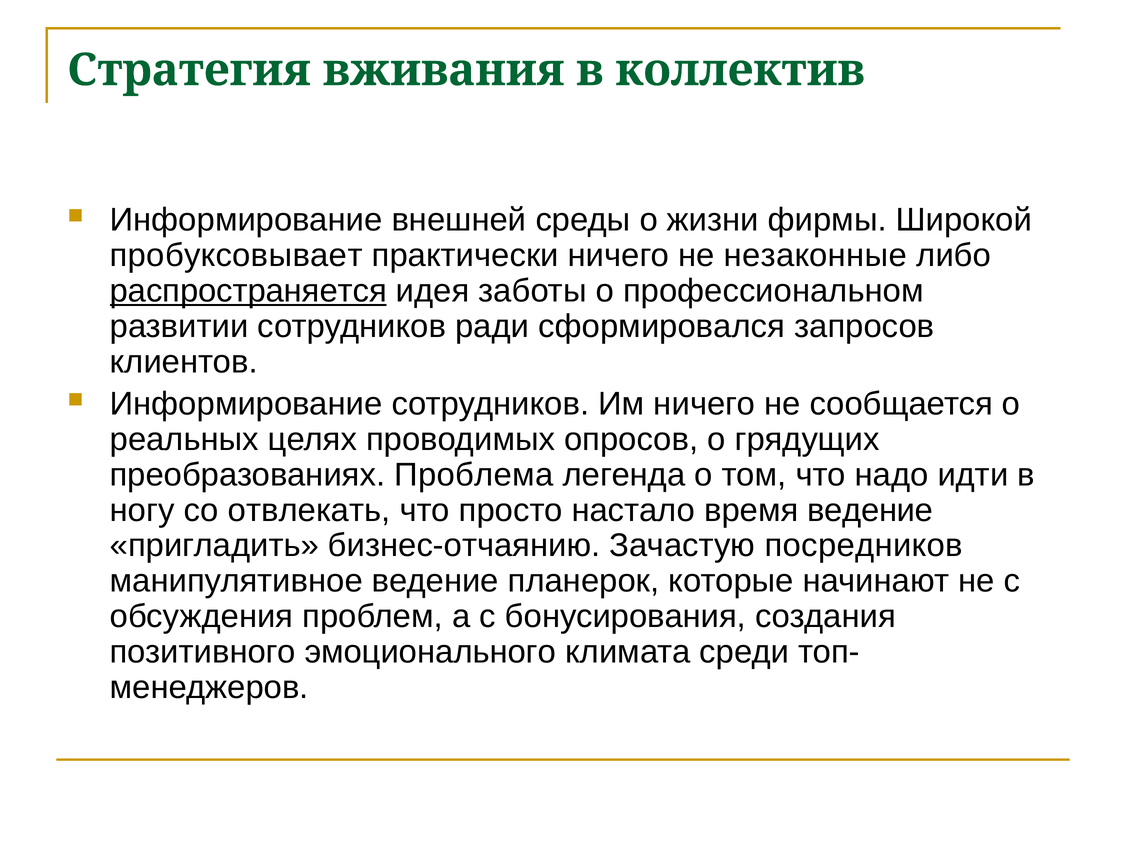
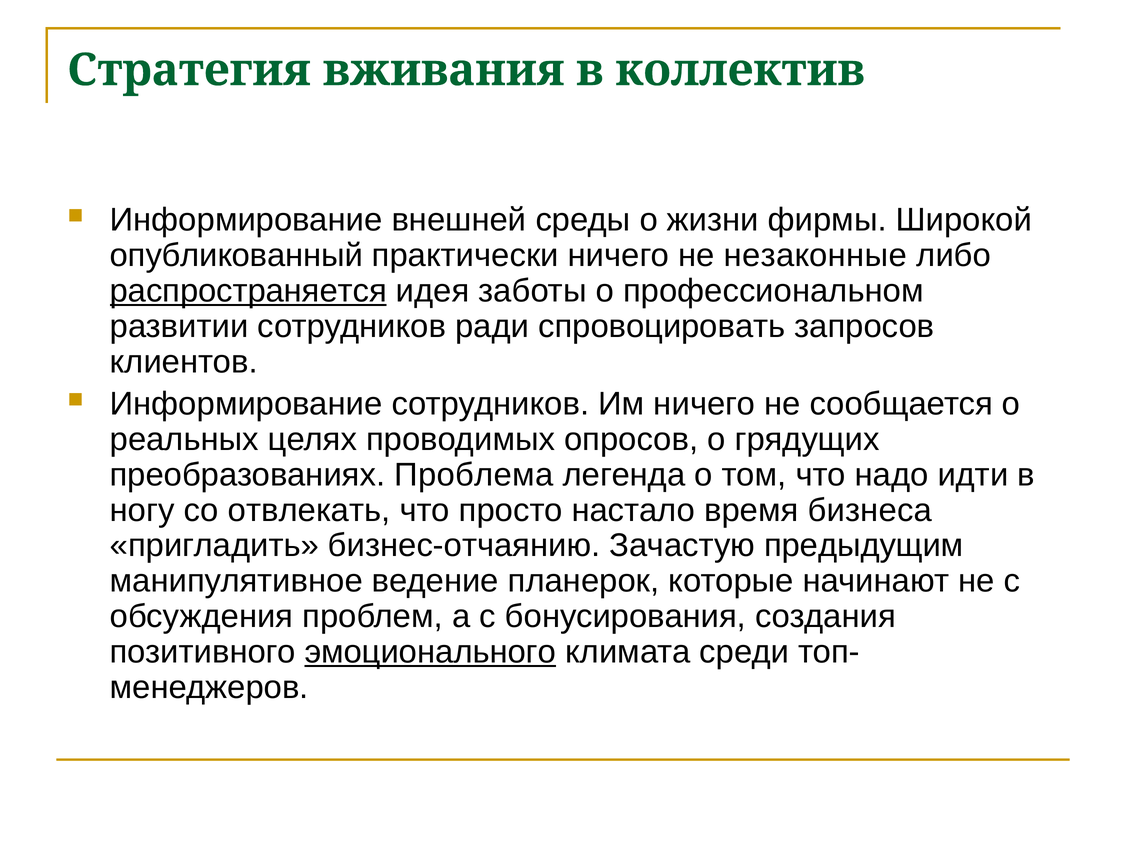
пробуксовывает: пробуксовывает -> опубликованный (236, 256)
сформировался: сформировался -> спровоцировать (662, 327)
время ведение: ведение -> бизнеса (870, 510)
посредников: посредников -> предыдущим (864, 546)
эмоционального underline: none -> present (430, 652)
